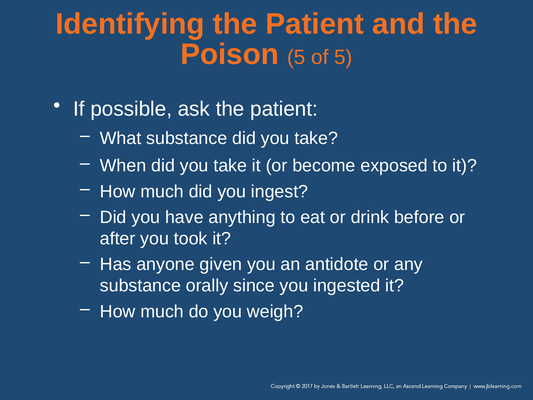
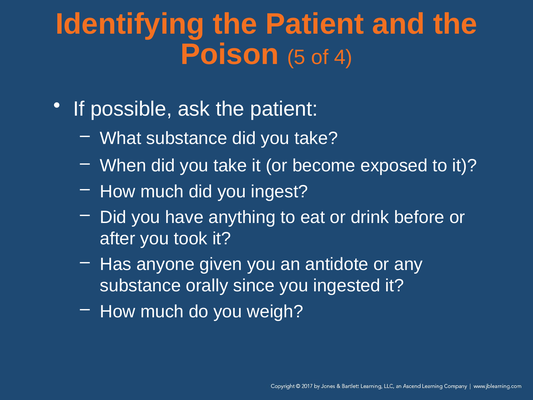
of 5: 5 -> 4 (343, 57)
